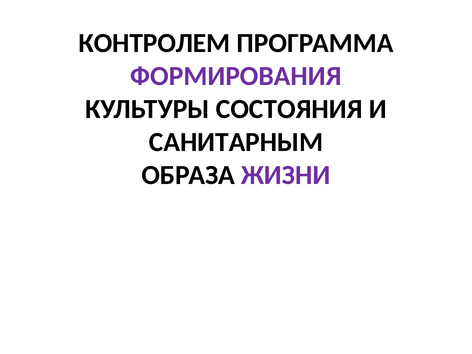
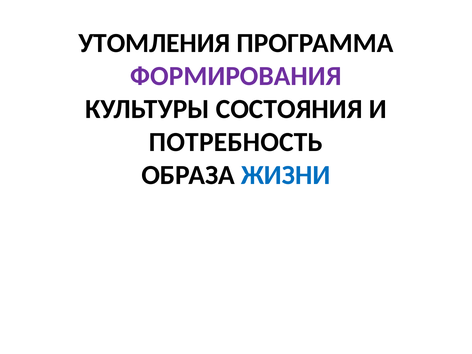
КОНТРОЛЕМ: КОНТРОЛЕМ -> УТОМЛЕНИЯ (154, 43)
САНИТАРНЫМ: САНИТАРНЫМ -> ПОТРЕБНОСТЬ (236, 142)
ЖИЗНИ colour: purple -> blue (286, 175)
